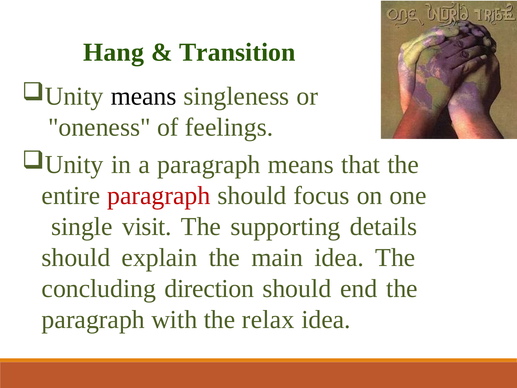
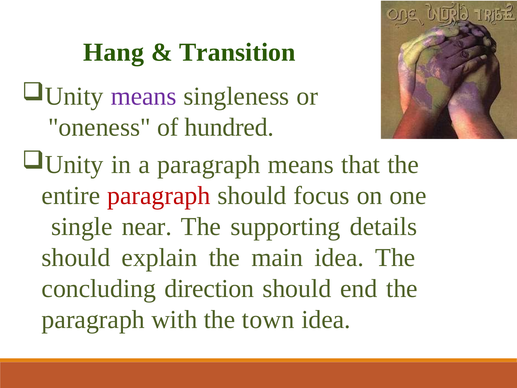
means colour: black -> purple (144, 96)
feelings: feelings -> hundred (229, 127)
visit: visit -> near (147, 226)
relax: relax -> town (268, 319)
